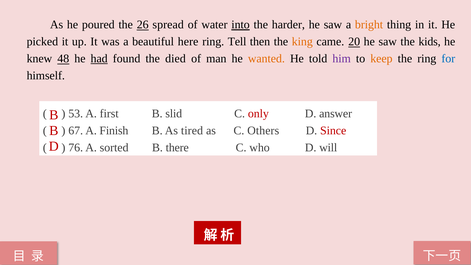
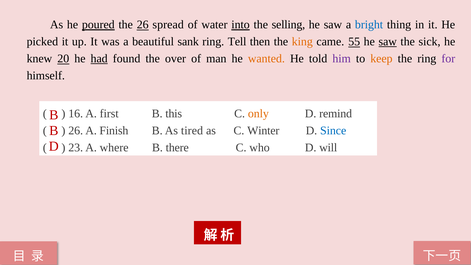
poured underline: none -> present (98, 25)
harder: harder -> selling (288, 25)
bright colour: orange -> blue (369, 25)
here: here -> sank (188, 42)
20: 20 -> 55 (354, 42)
saw underline: none -> present (388, 42)
kids: kids -> sick (430, 42)
48: 48 -> 20 (63, 59)
died: died -> over (176, 59)
for colour: blue -> purple (448, 59)
53: 53 -> 16 (76, 114)
slid: slid -> this (174, 114)
only colour: red -> orange (258, 114)
answer: answer -> remind (336, 114)
67: 67 -> 26 (76, 130)
Others: Others -> Winter (263, 130)
Since colour: red -> blue (333, 130)
76: 76 -> 23 (76, 147)
sorted: sorted -> where (114, 147)
